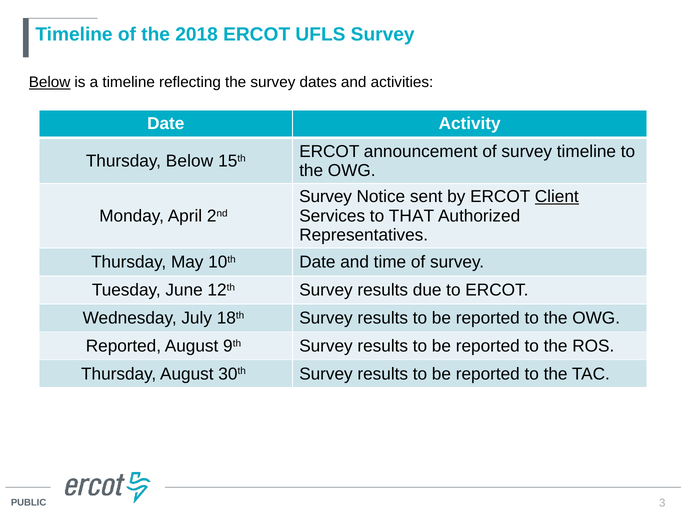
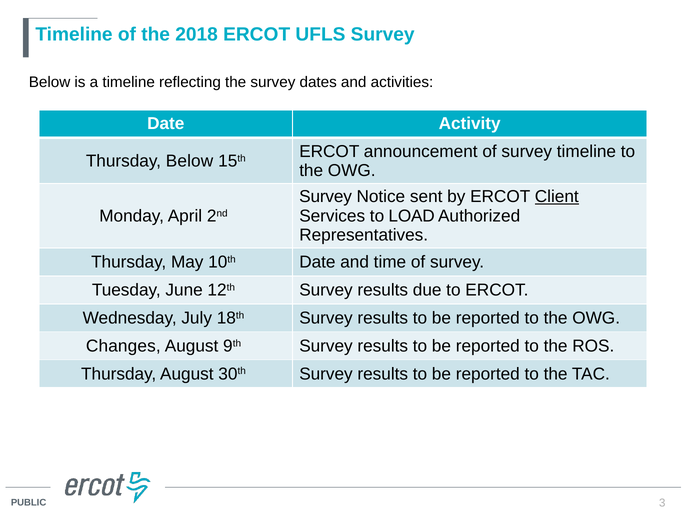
Below underline: present -> none (50, 82)
THAT: THAT -> LOAD (412, 216)
Reported: Reported -> Changes (123, 346)
